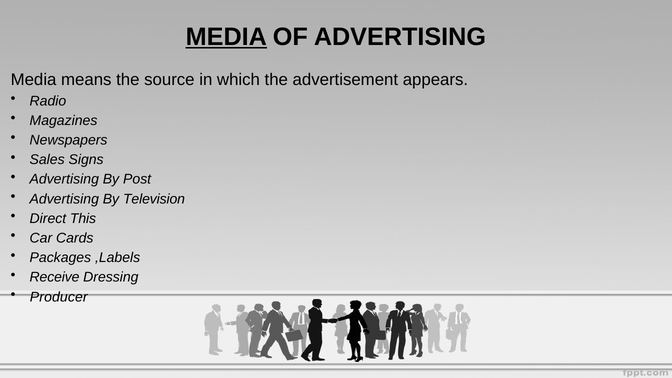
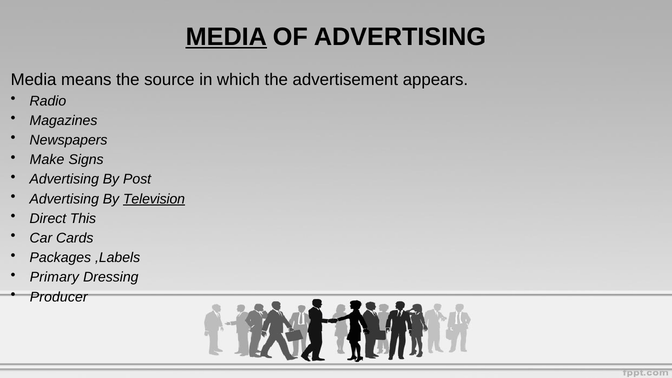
Sales: Sales -> Make (47, 160)
Television underline: none -> present (154, 199)
Receive: Receive -> Primary (54, 277)
